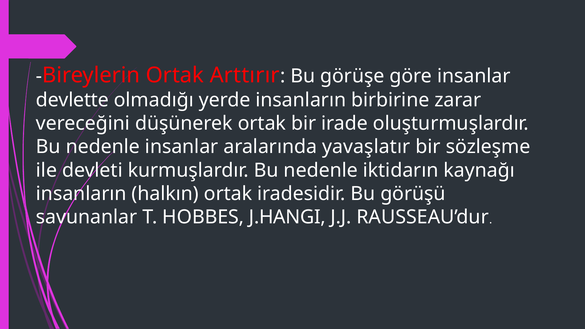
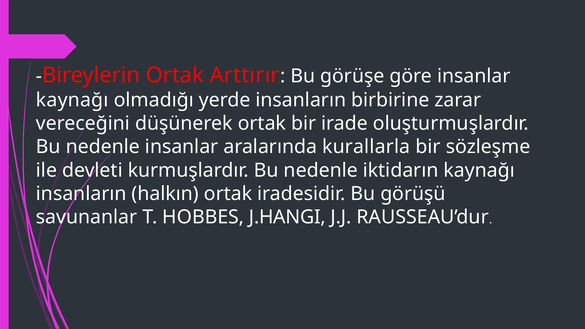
devlette: devlette -> kaynağı (72, 100)
yavaşlatır: yavaşlatır -> kurallarla (366, 147)
